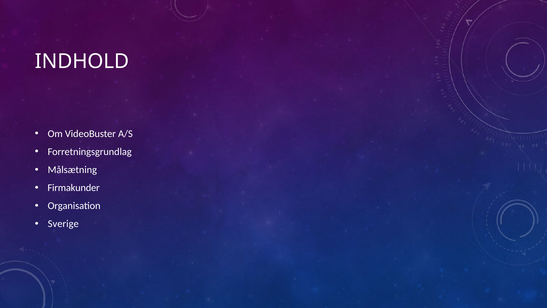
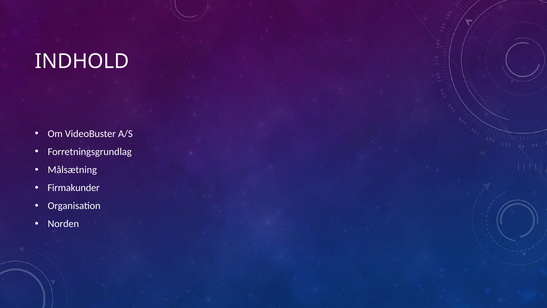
Sverige: Sverige -> Norden (63, 224)
